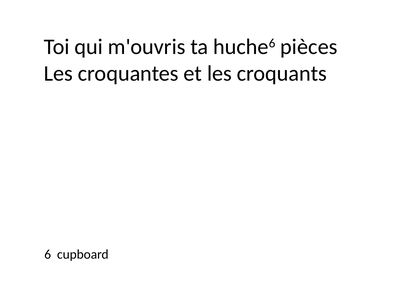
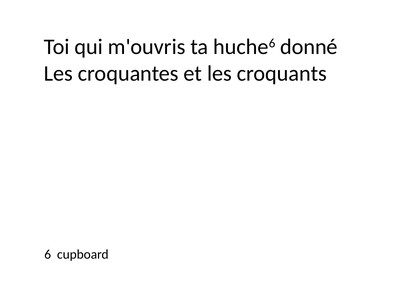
pièces: pièces -> donné (309, 47)
